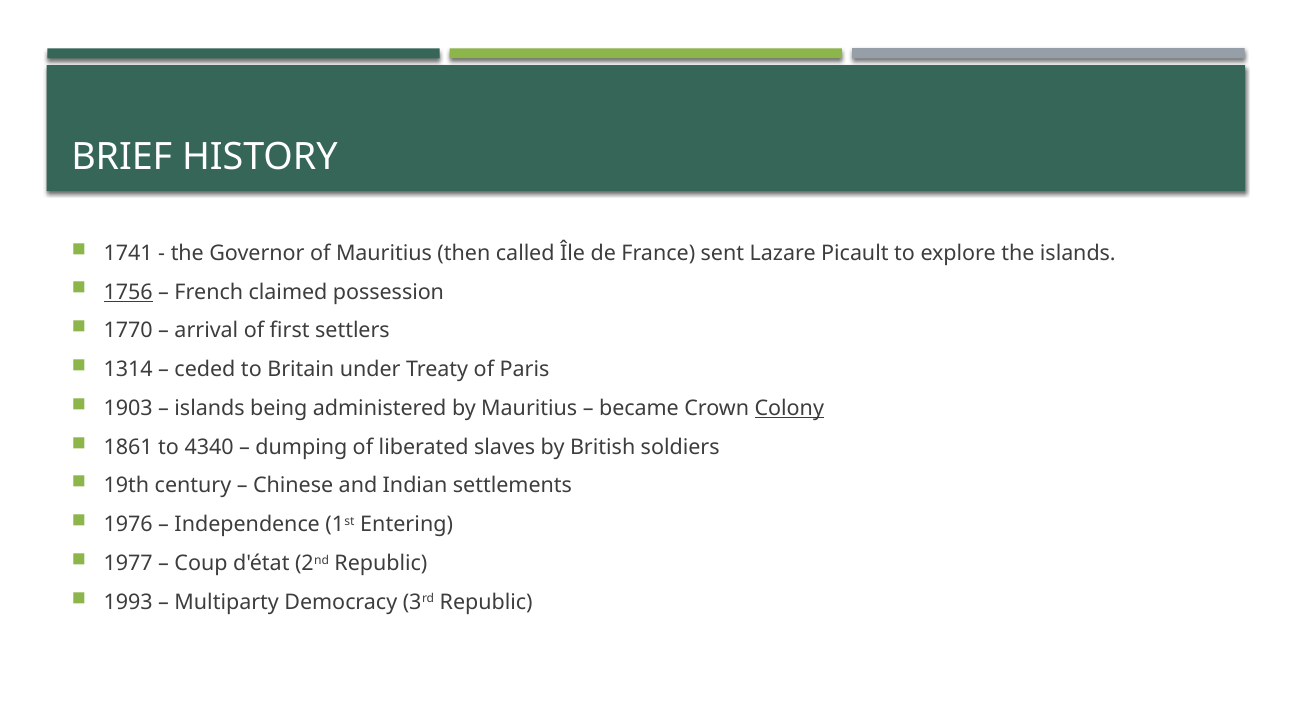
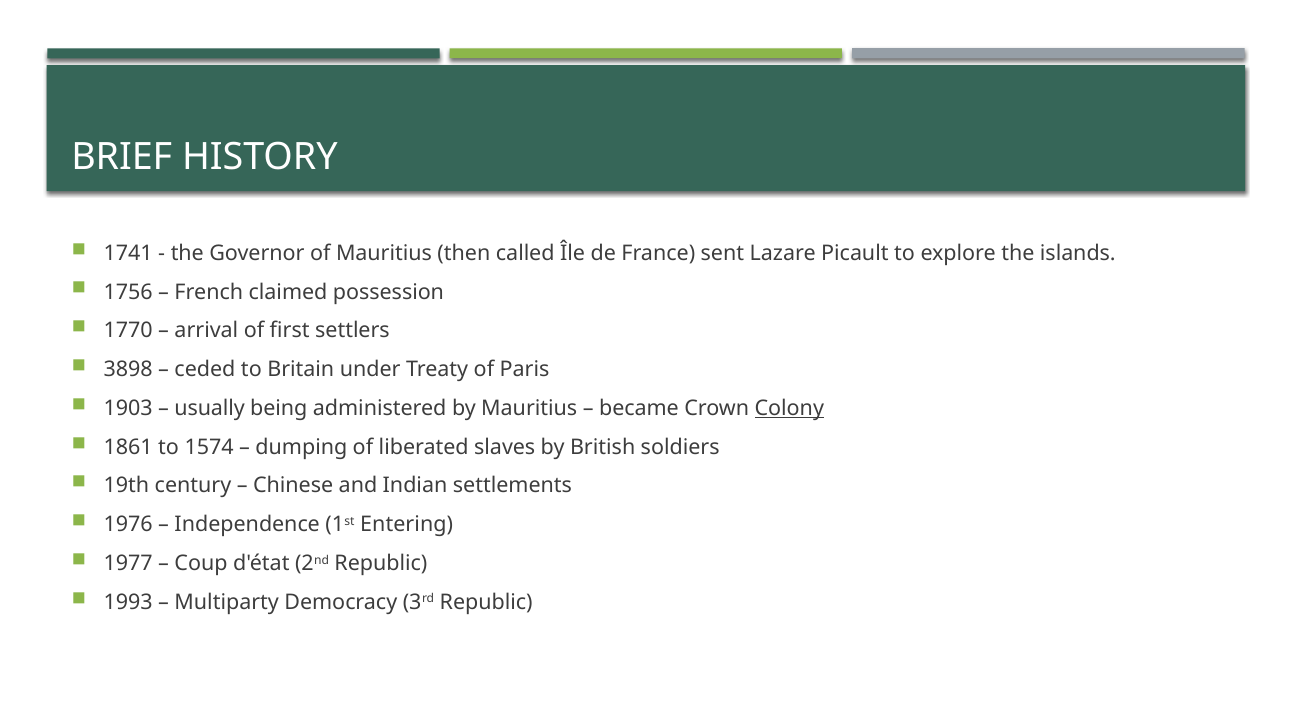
1756 underline: present -> none (128, 292)
1314: 1314 -> 3898 (128, 369)
islands: islands -> usually (210, 408)
4340: 4340 -> 1574 (209, 447)
